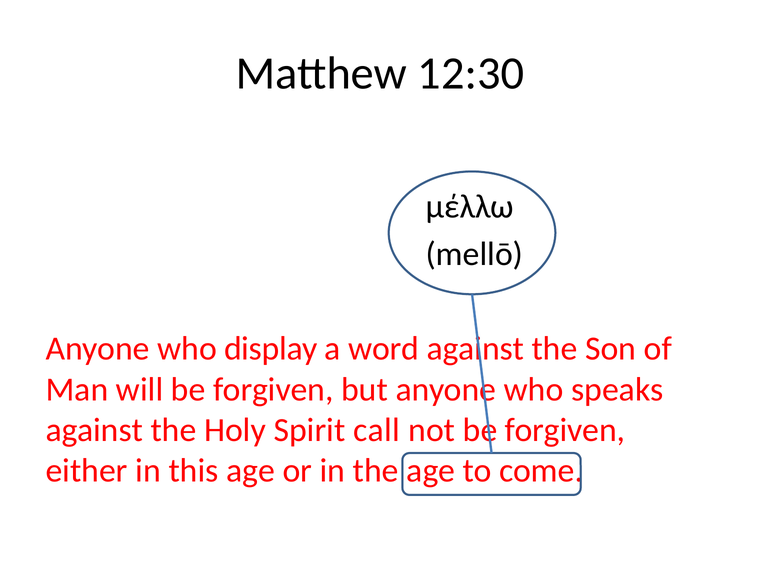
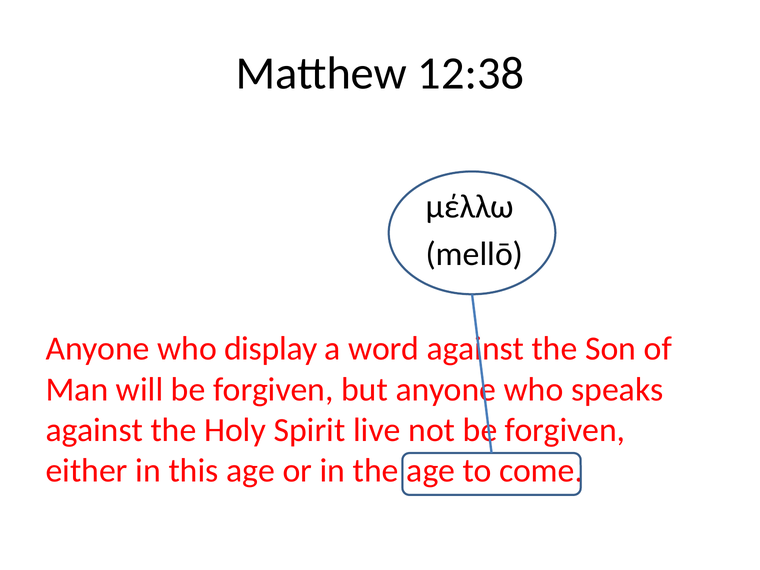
12:30: 12:30 -> 12:38 (471, 74)
call: call -> live (377, 430)
